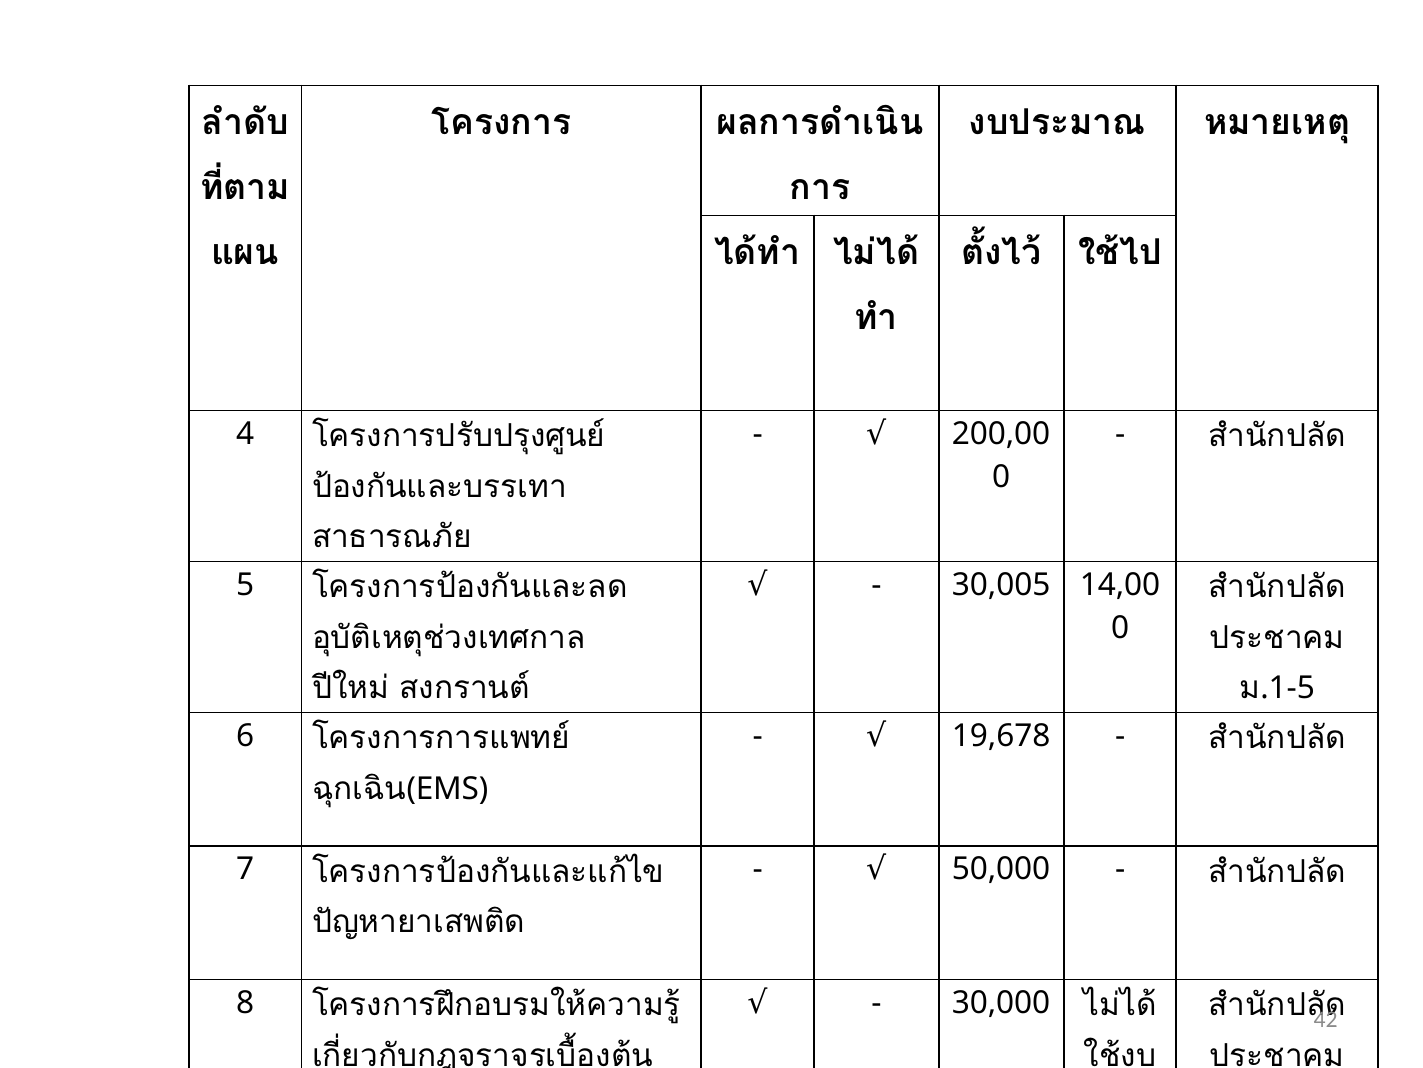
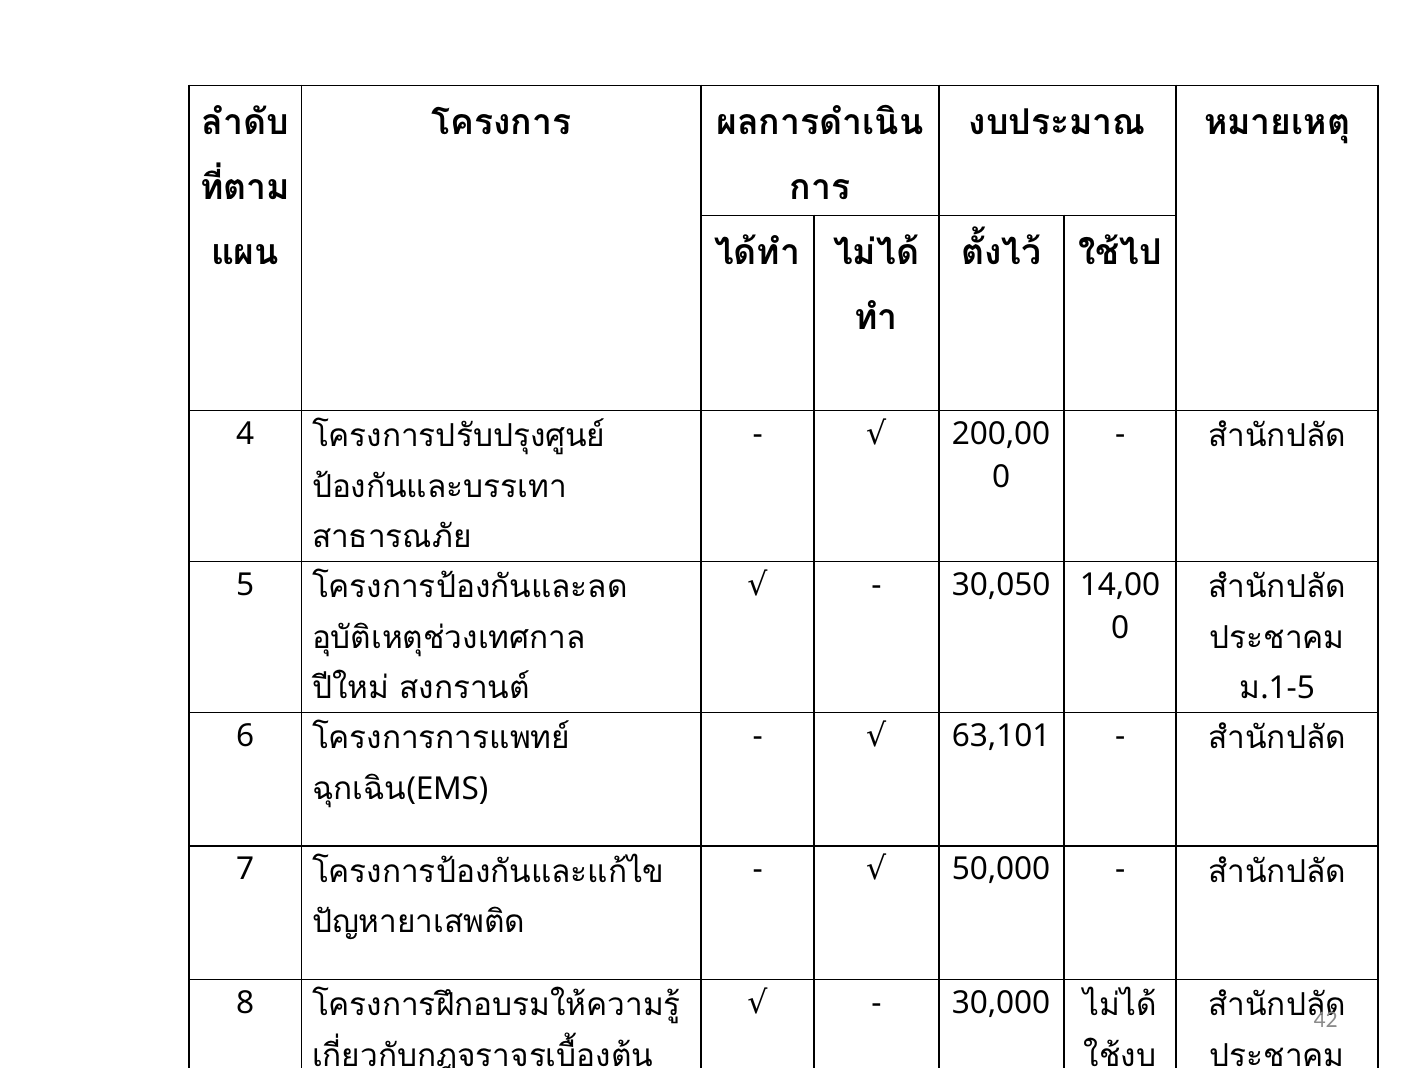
30,005: 30,005 -> 30,050 (1001, 584)
19,678: 19,678 -> 63,101 (1001, 735)
